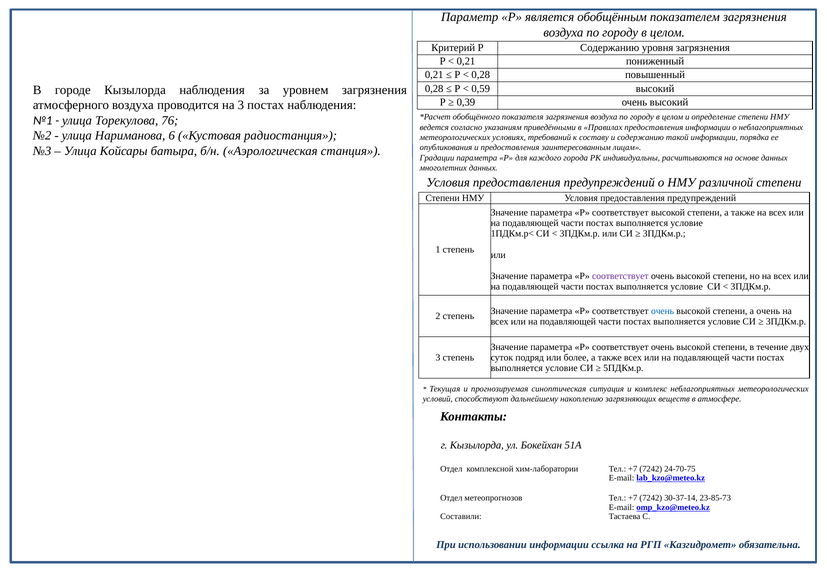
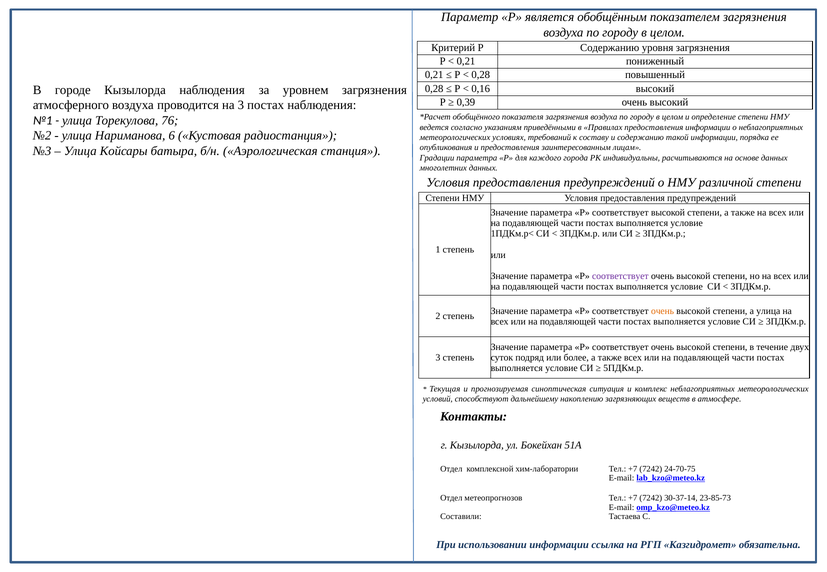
0,59: 0,59 -> 0,16 (481, 89)
очень colour: blue -> orange (663, 311)
а очень: очень -> улица (768, 311)
